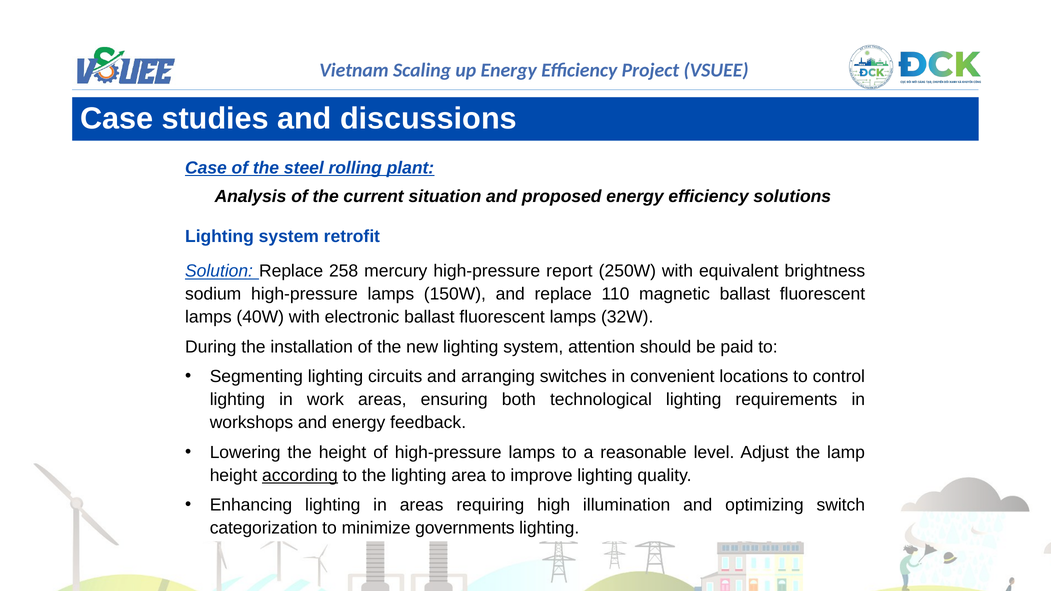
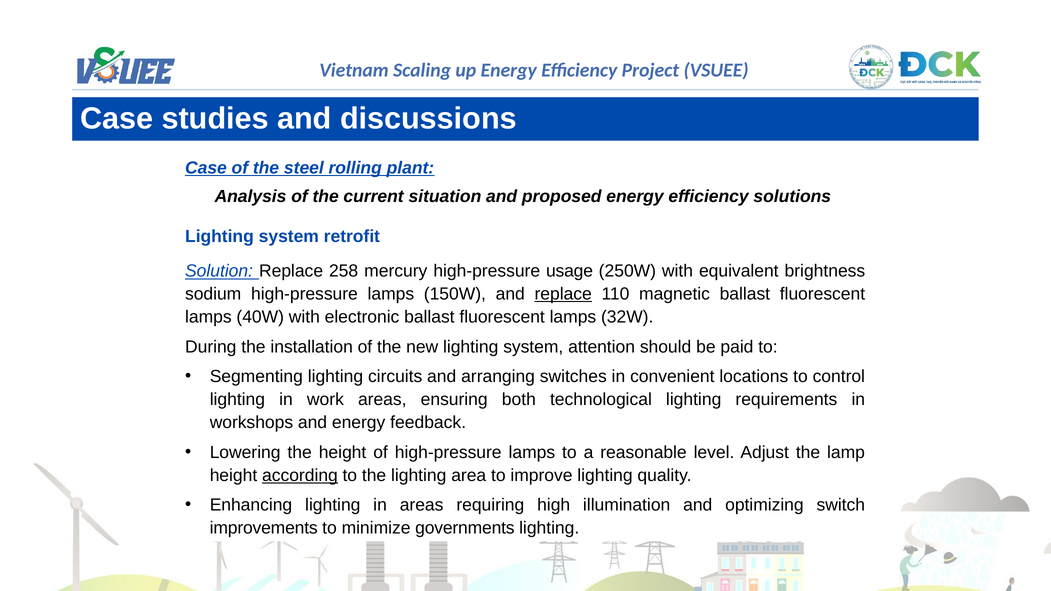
report: report -> usage (570, 271)
replace underline: none -> present (563, 294)
categorization: categorization -> improvements (264, 528)
